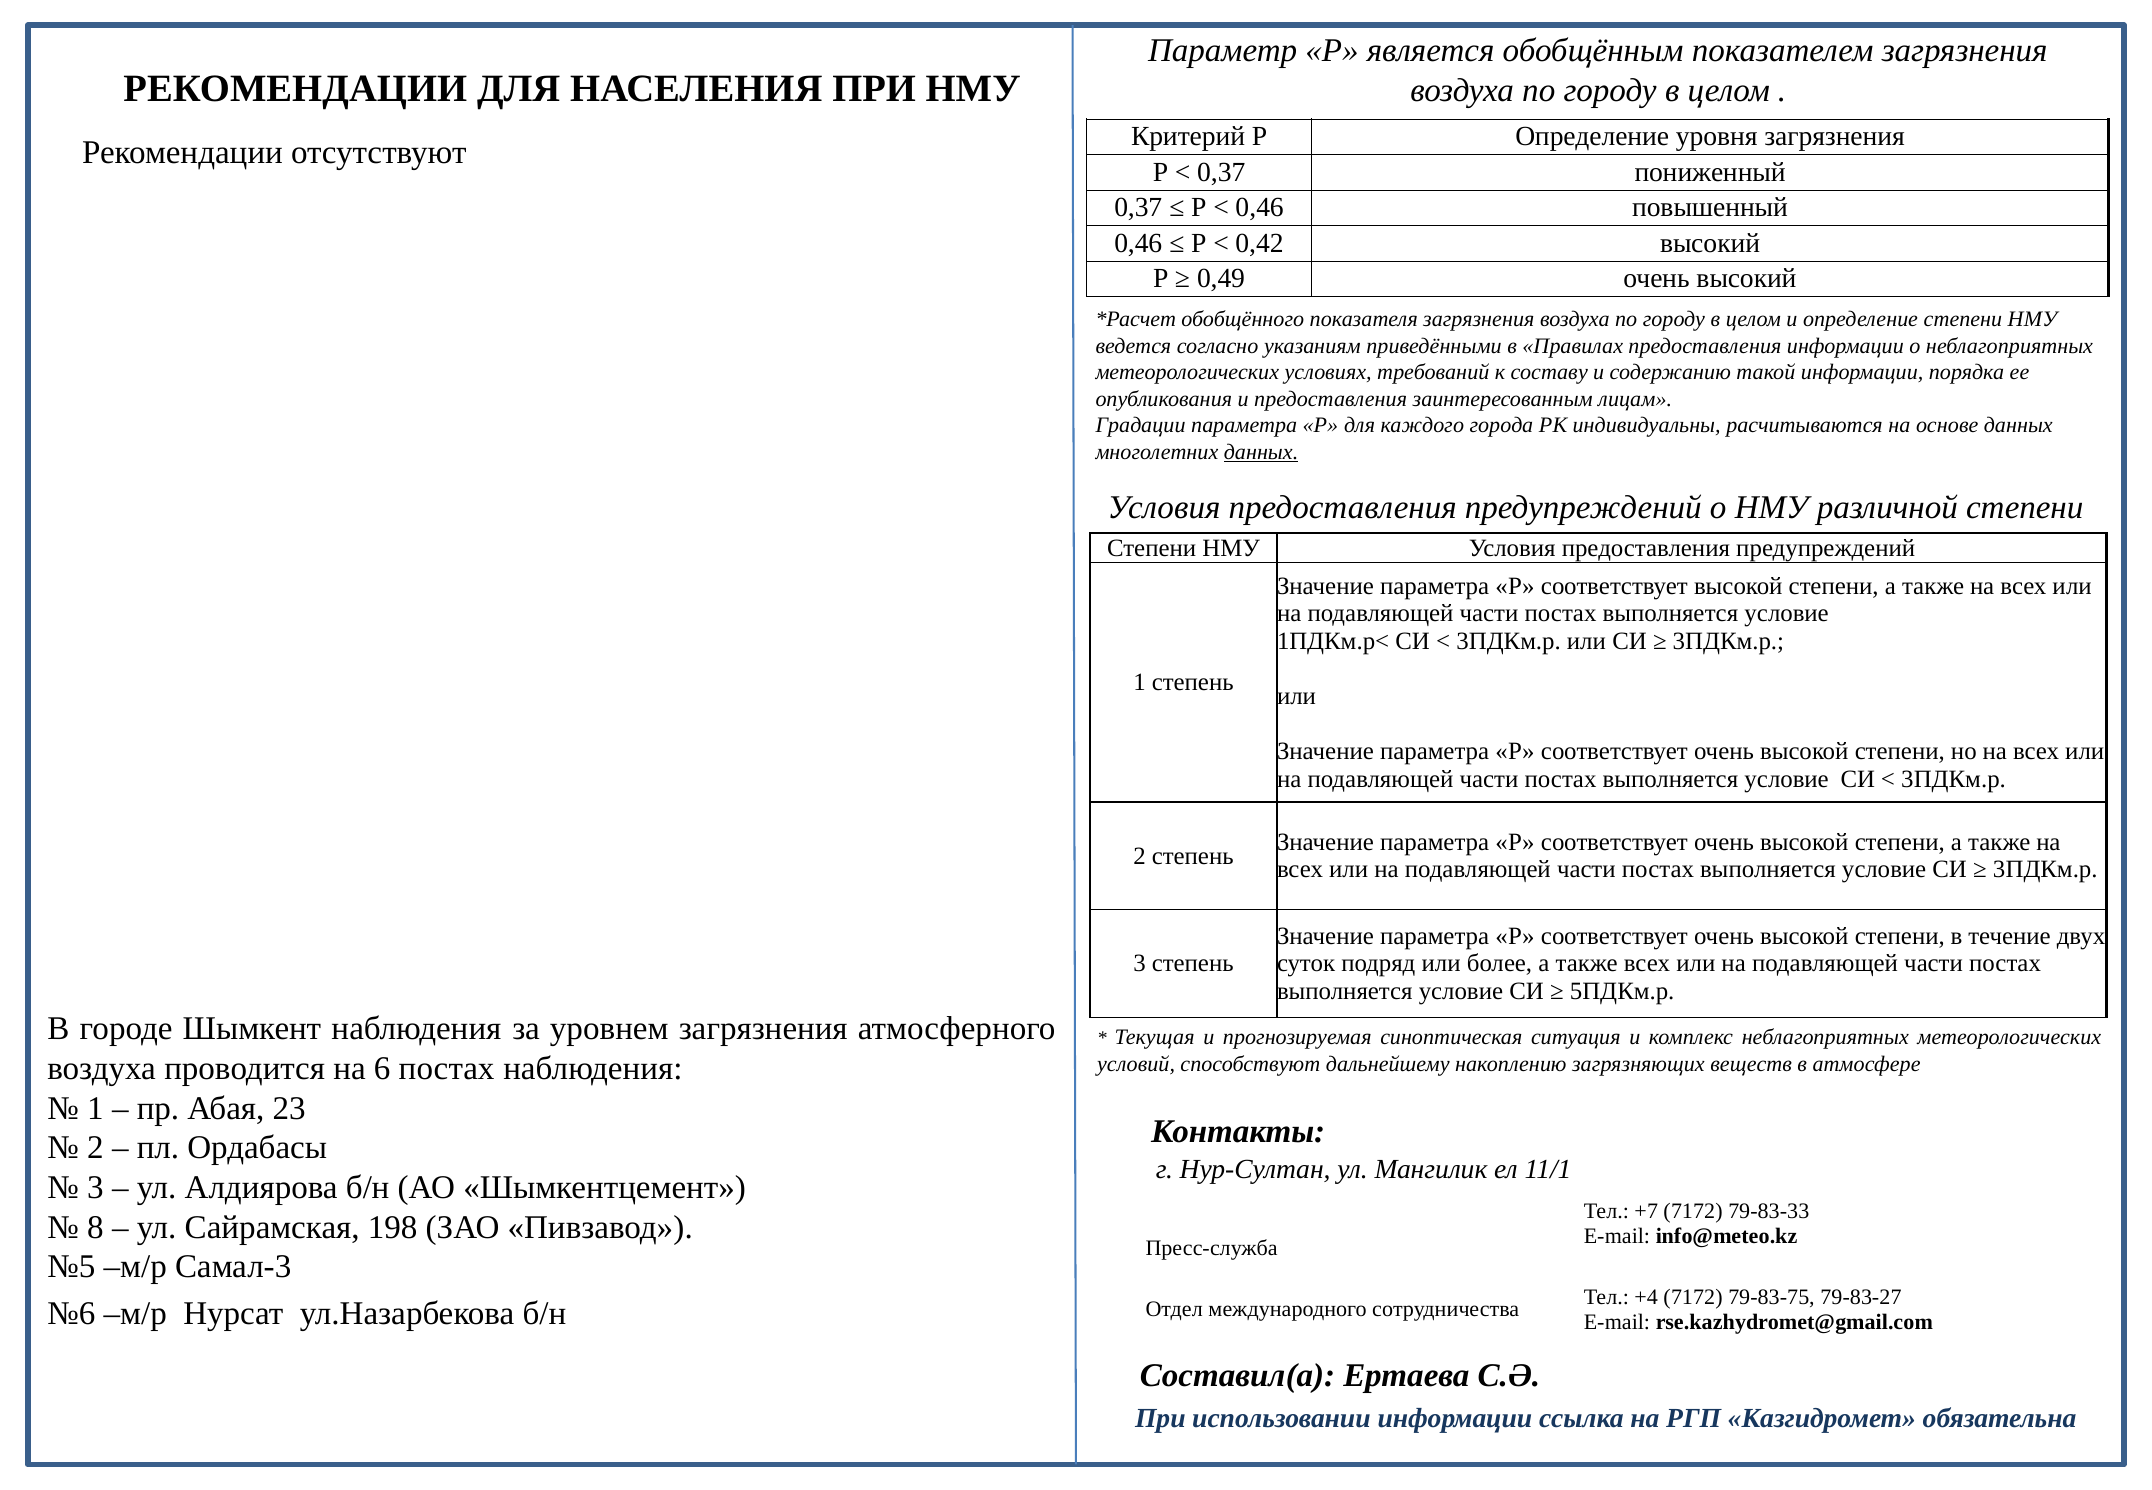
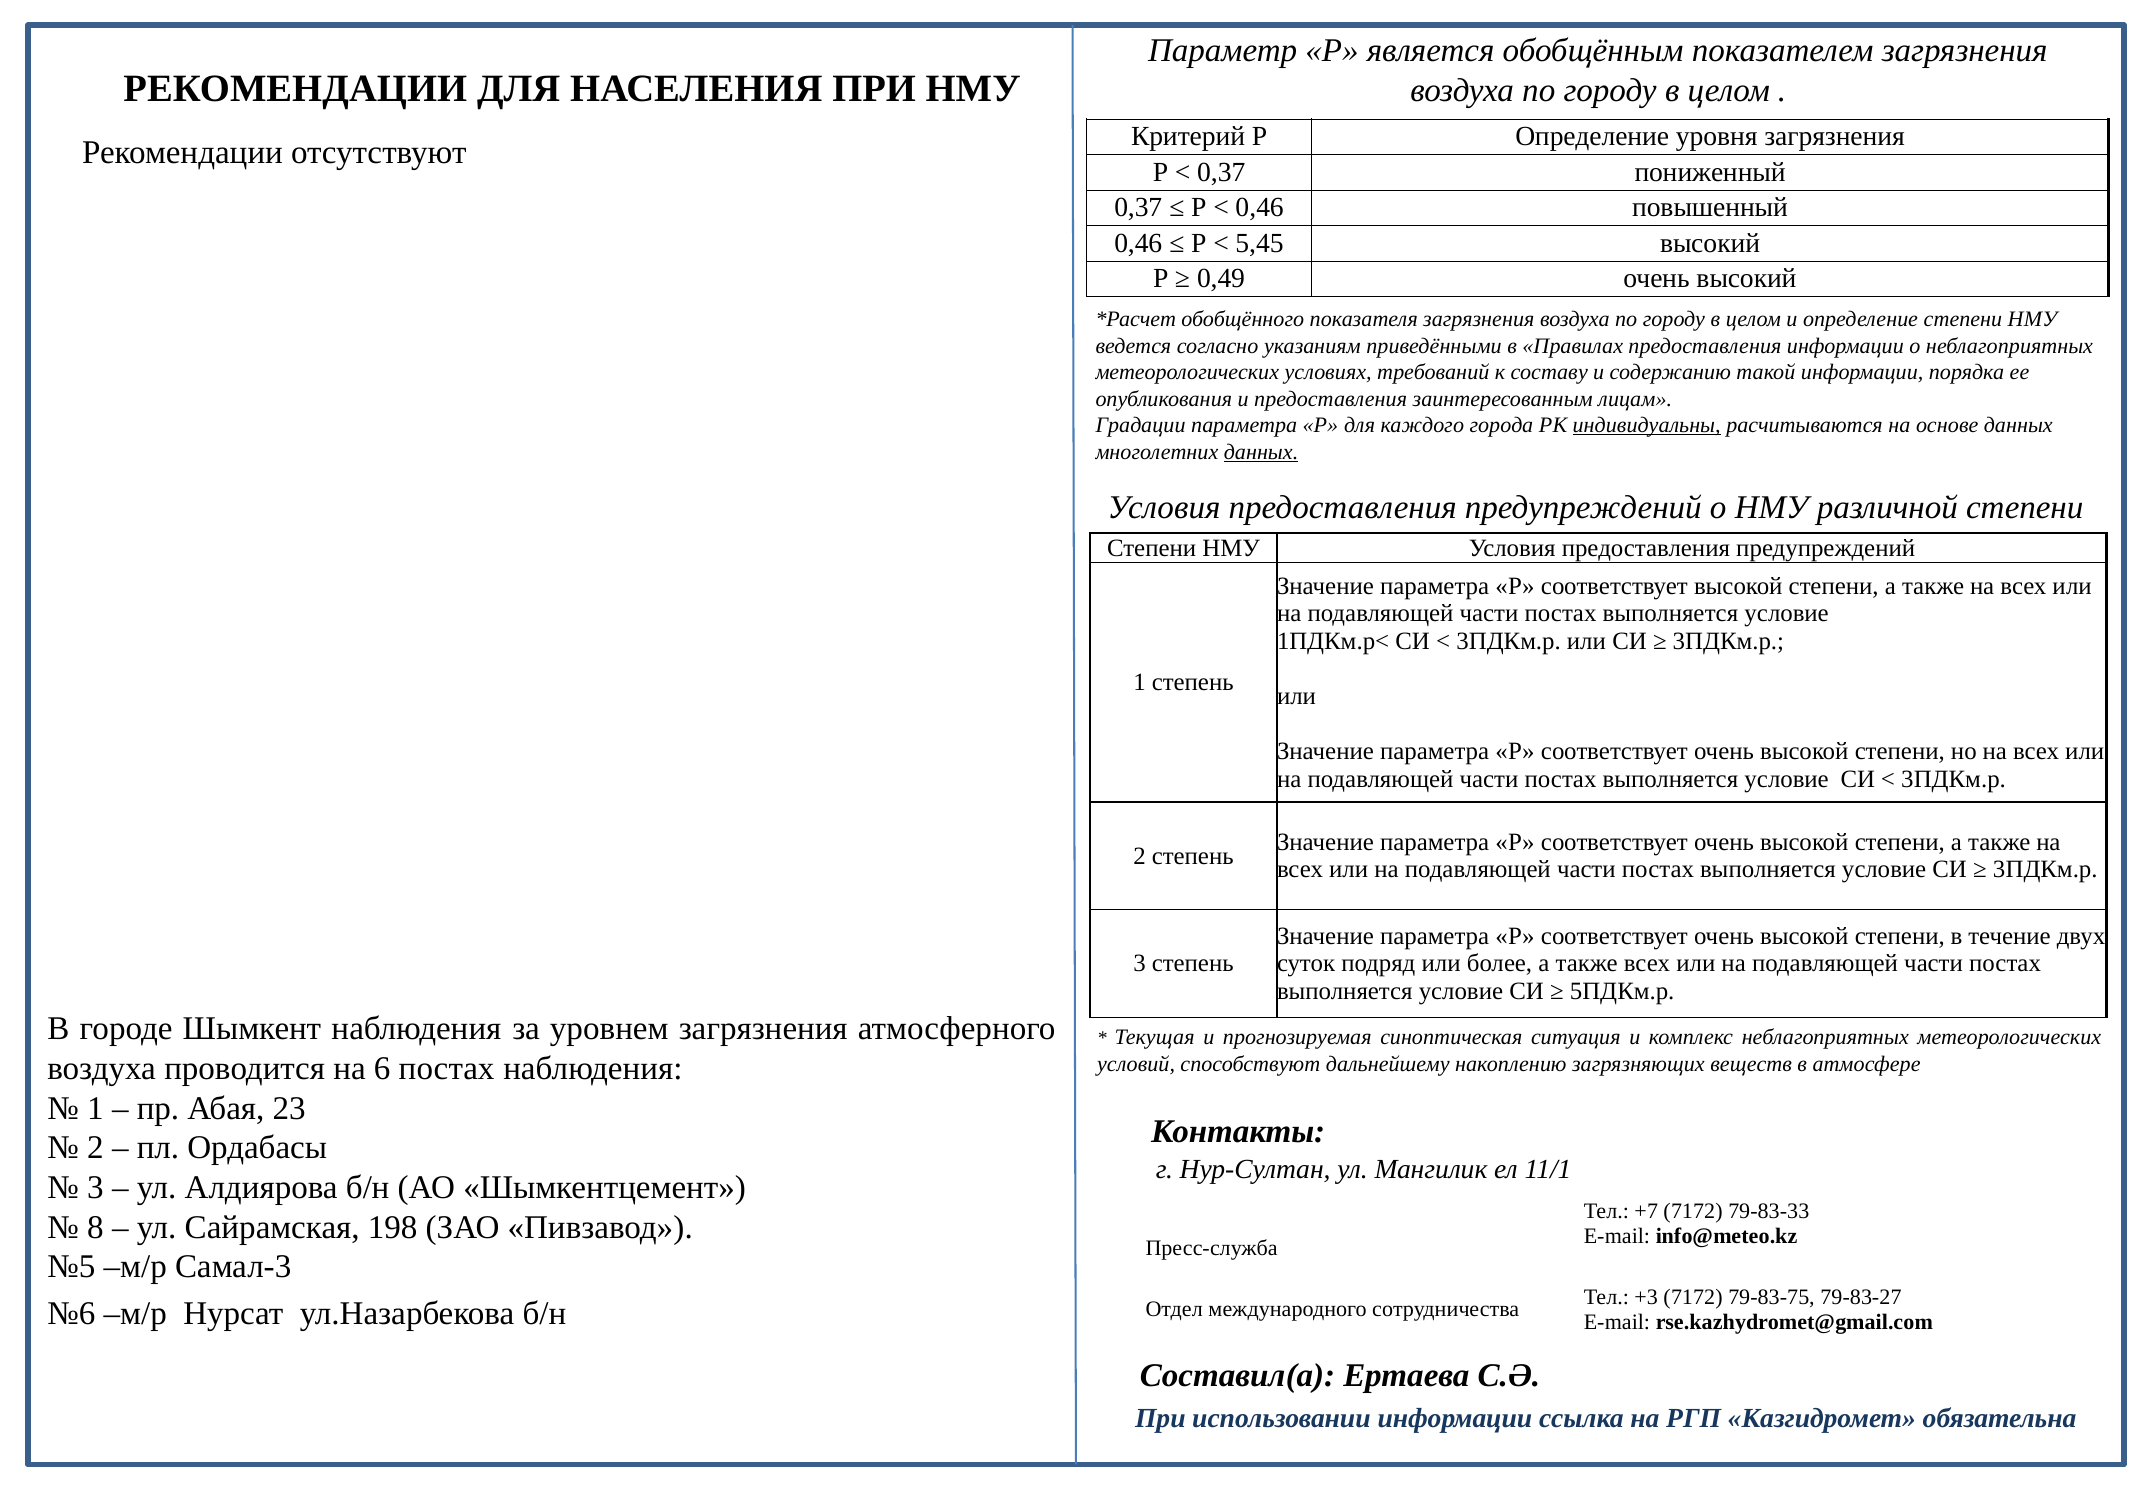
0,42: 0,42 -> 5,45 (1260, 243)
индивидуальны underline: none -> present (1647, 425)
+4: +4 -> +3 (1646, 1297)
